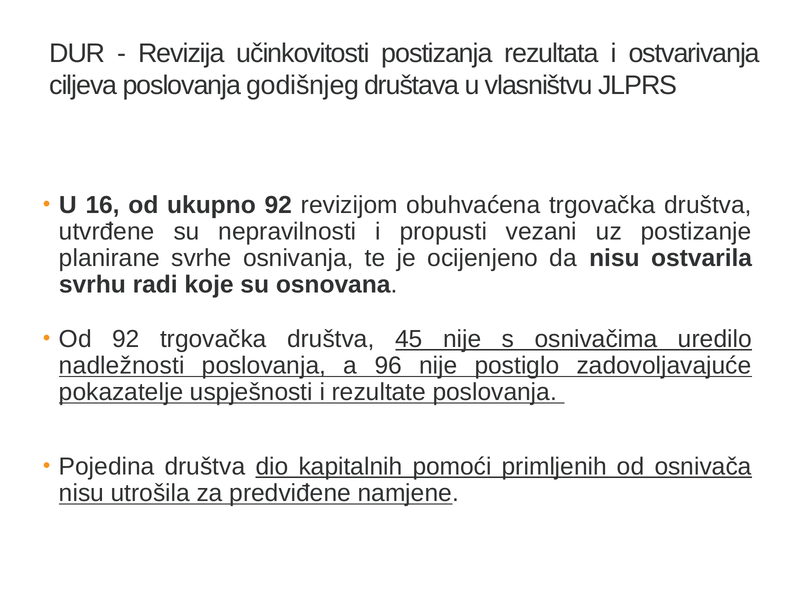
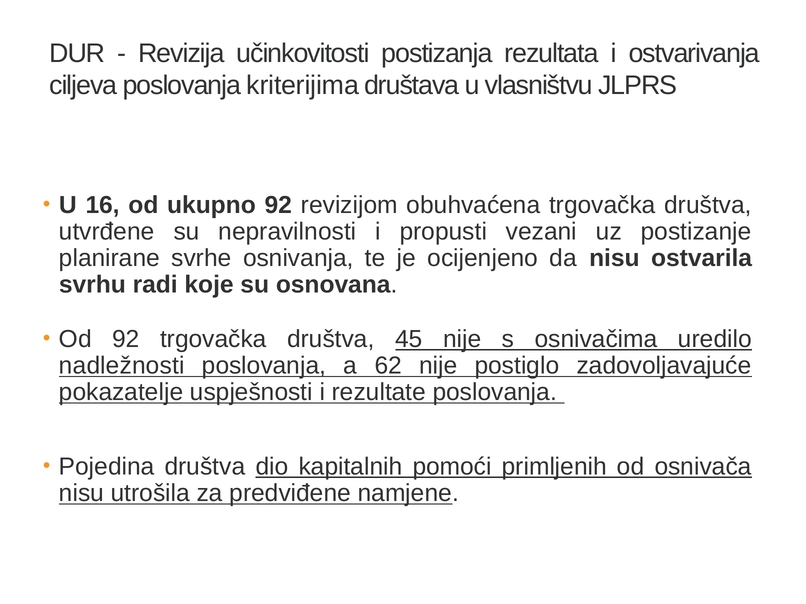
godišnjeg: godišnjeg -> kriterijima (303, 85)
96: 96 -> 62 (388, 366)
